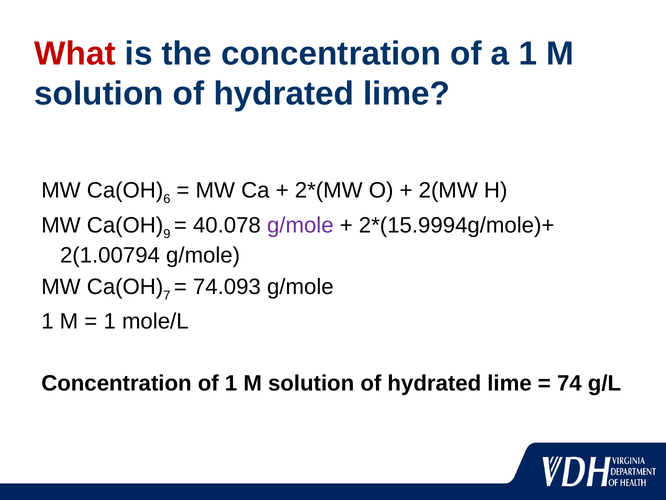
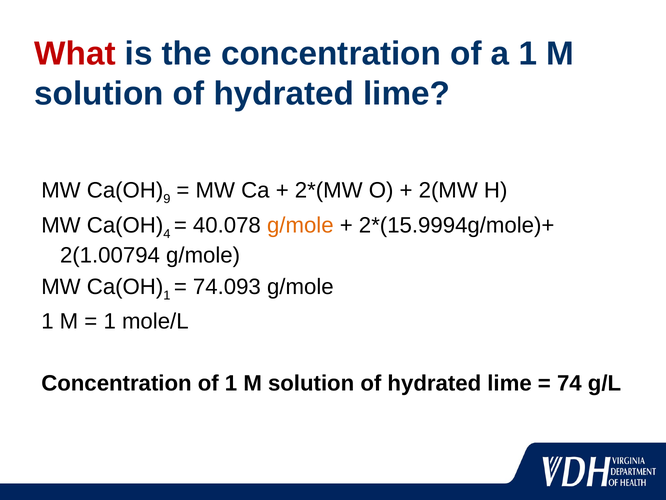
6: 6 -> 9 (167, 199)
9: 9 -> 4 (167, 234)
g/mole colour: purple -> orange (300, 225)
7: 7 -> 1 (167, 295)
